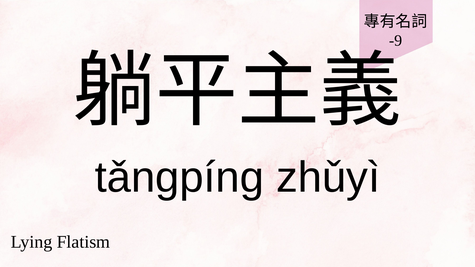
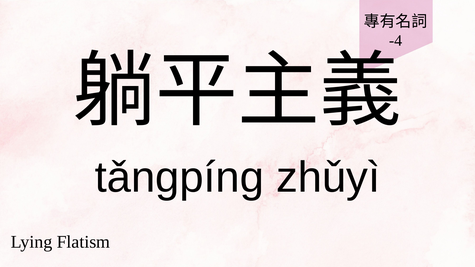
-9: -9 -> -4 (396, 41)
